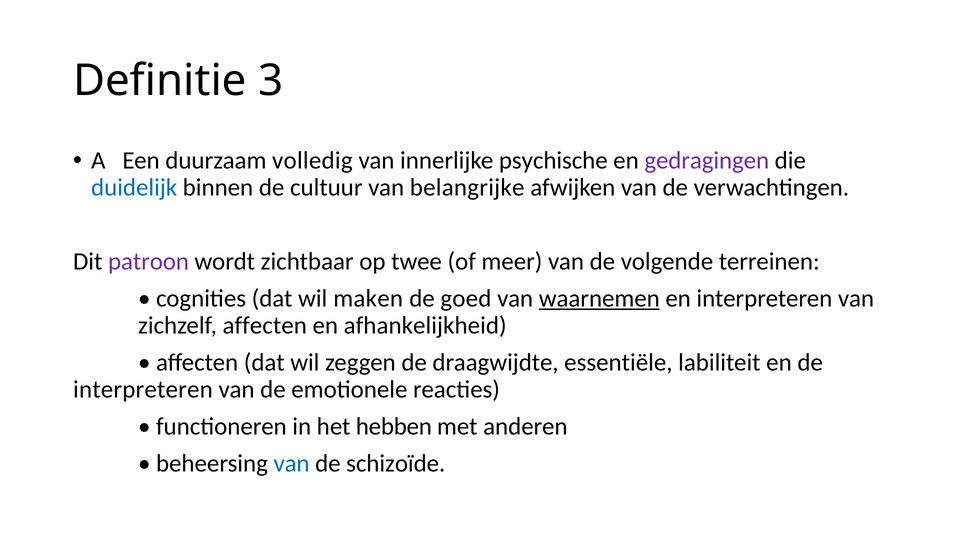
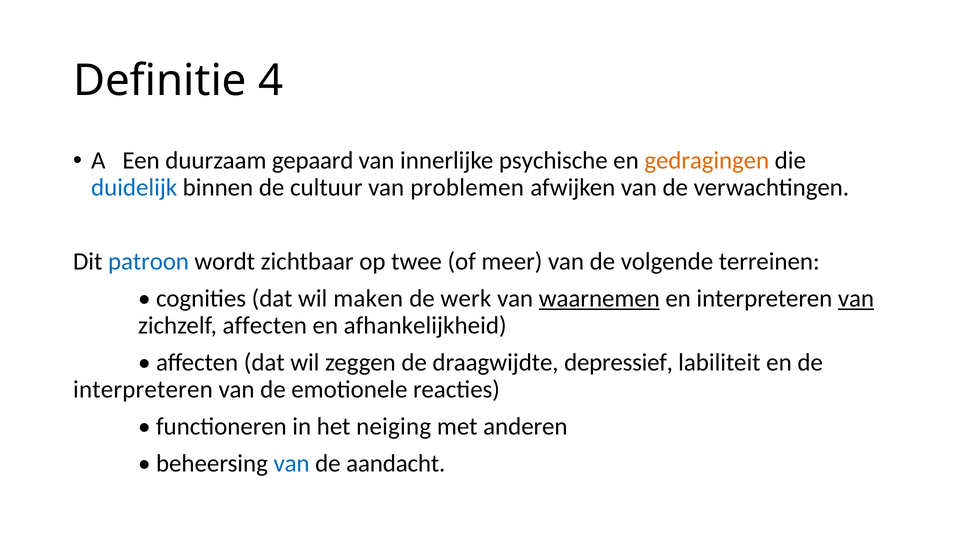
3: 3 -> 4 (271, 81)
volledig: volledig -> gepaard (313, 161)
gedragingen colour: purple -> orange (707, 161)
belangrijke: belangrijke -> problemen (467, 187)
patroon colour: purple -> blue (149, 261)
goed: goed -> werk (466, 298)
van underline: none -> present (856, 298)
essentiële: essentiële -> depressief (619, 362)
hebben: hebben -> neiging (394, 426)
schizoïde: schizoïde -> aandacht (396, 463)
